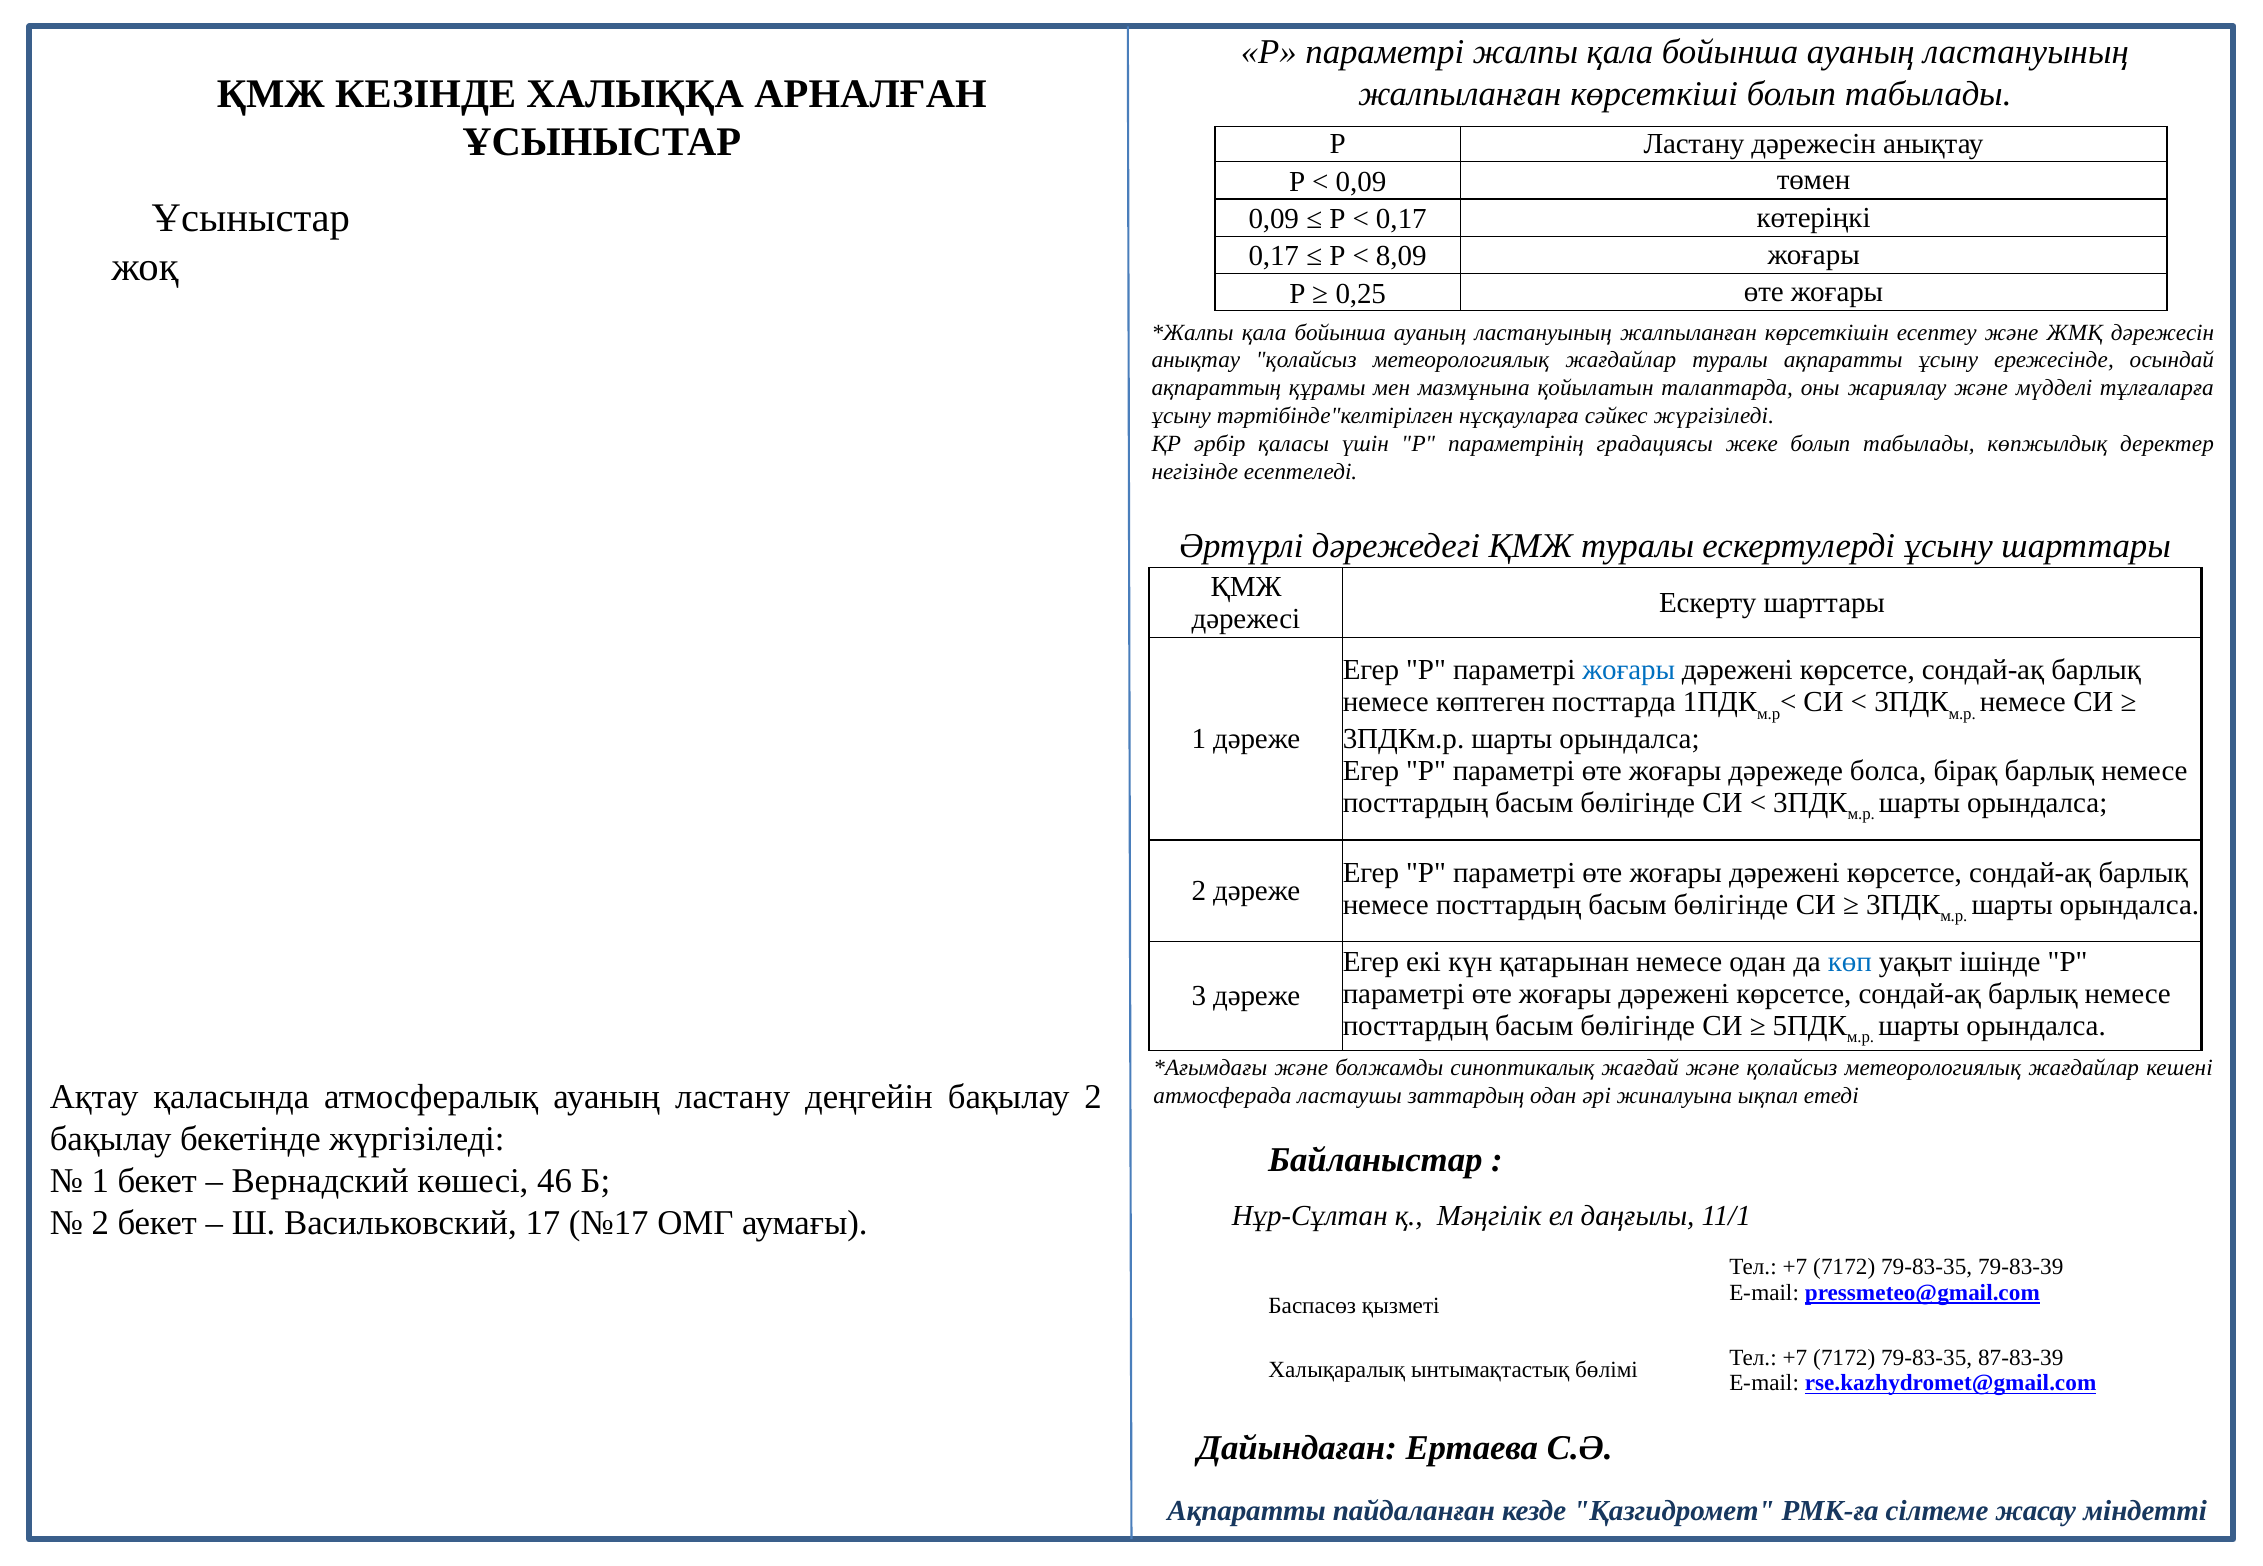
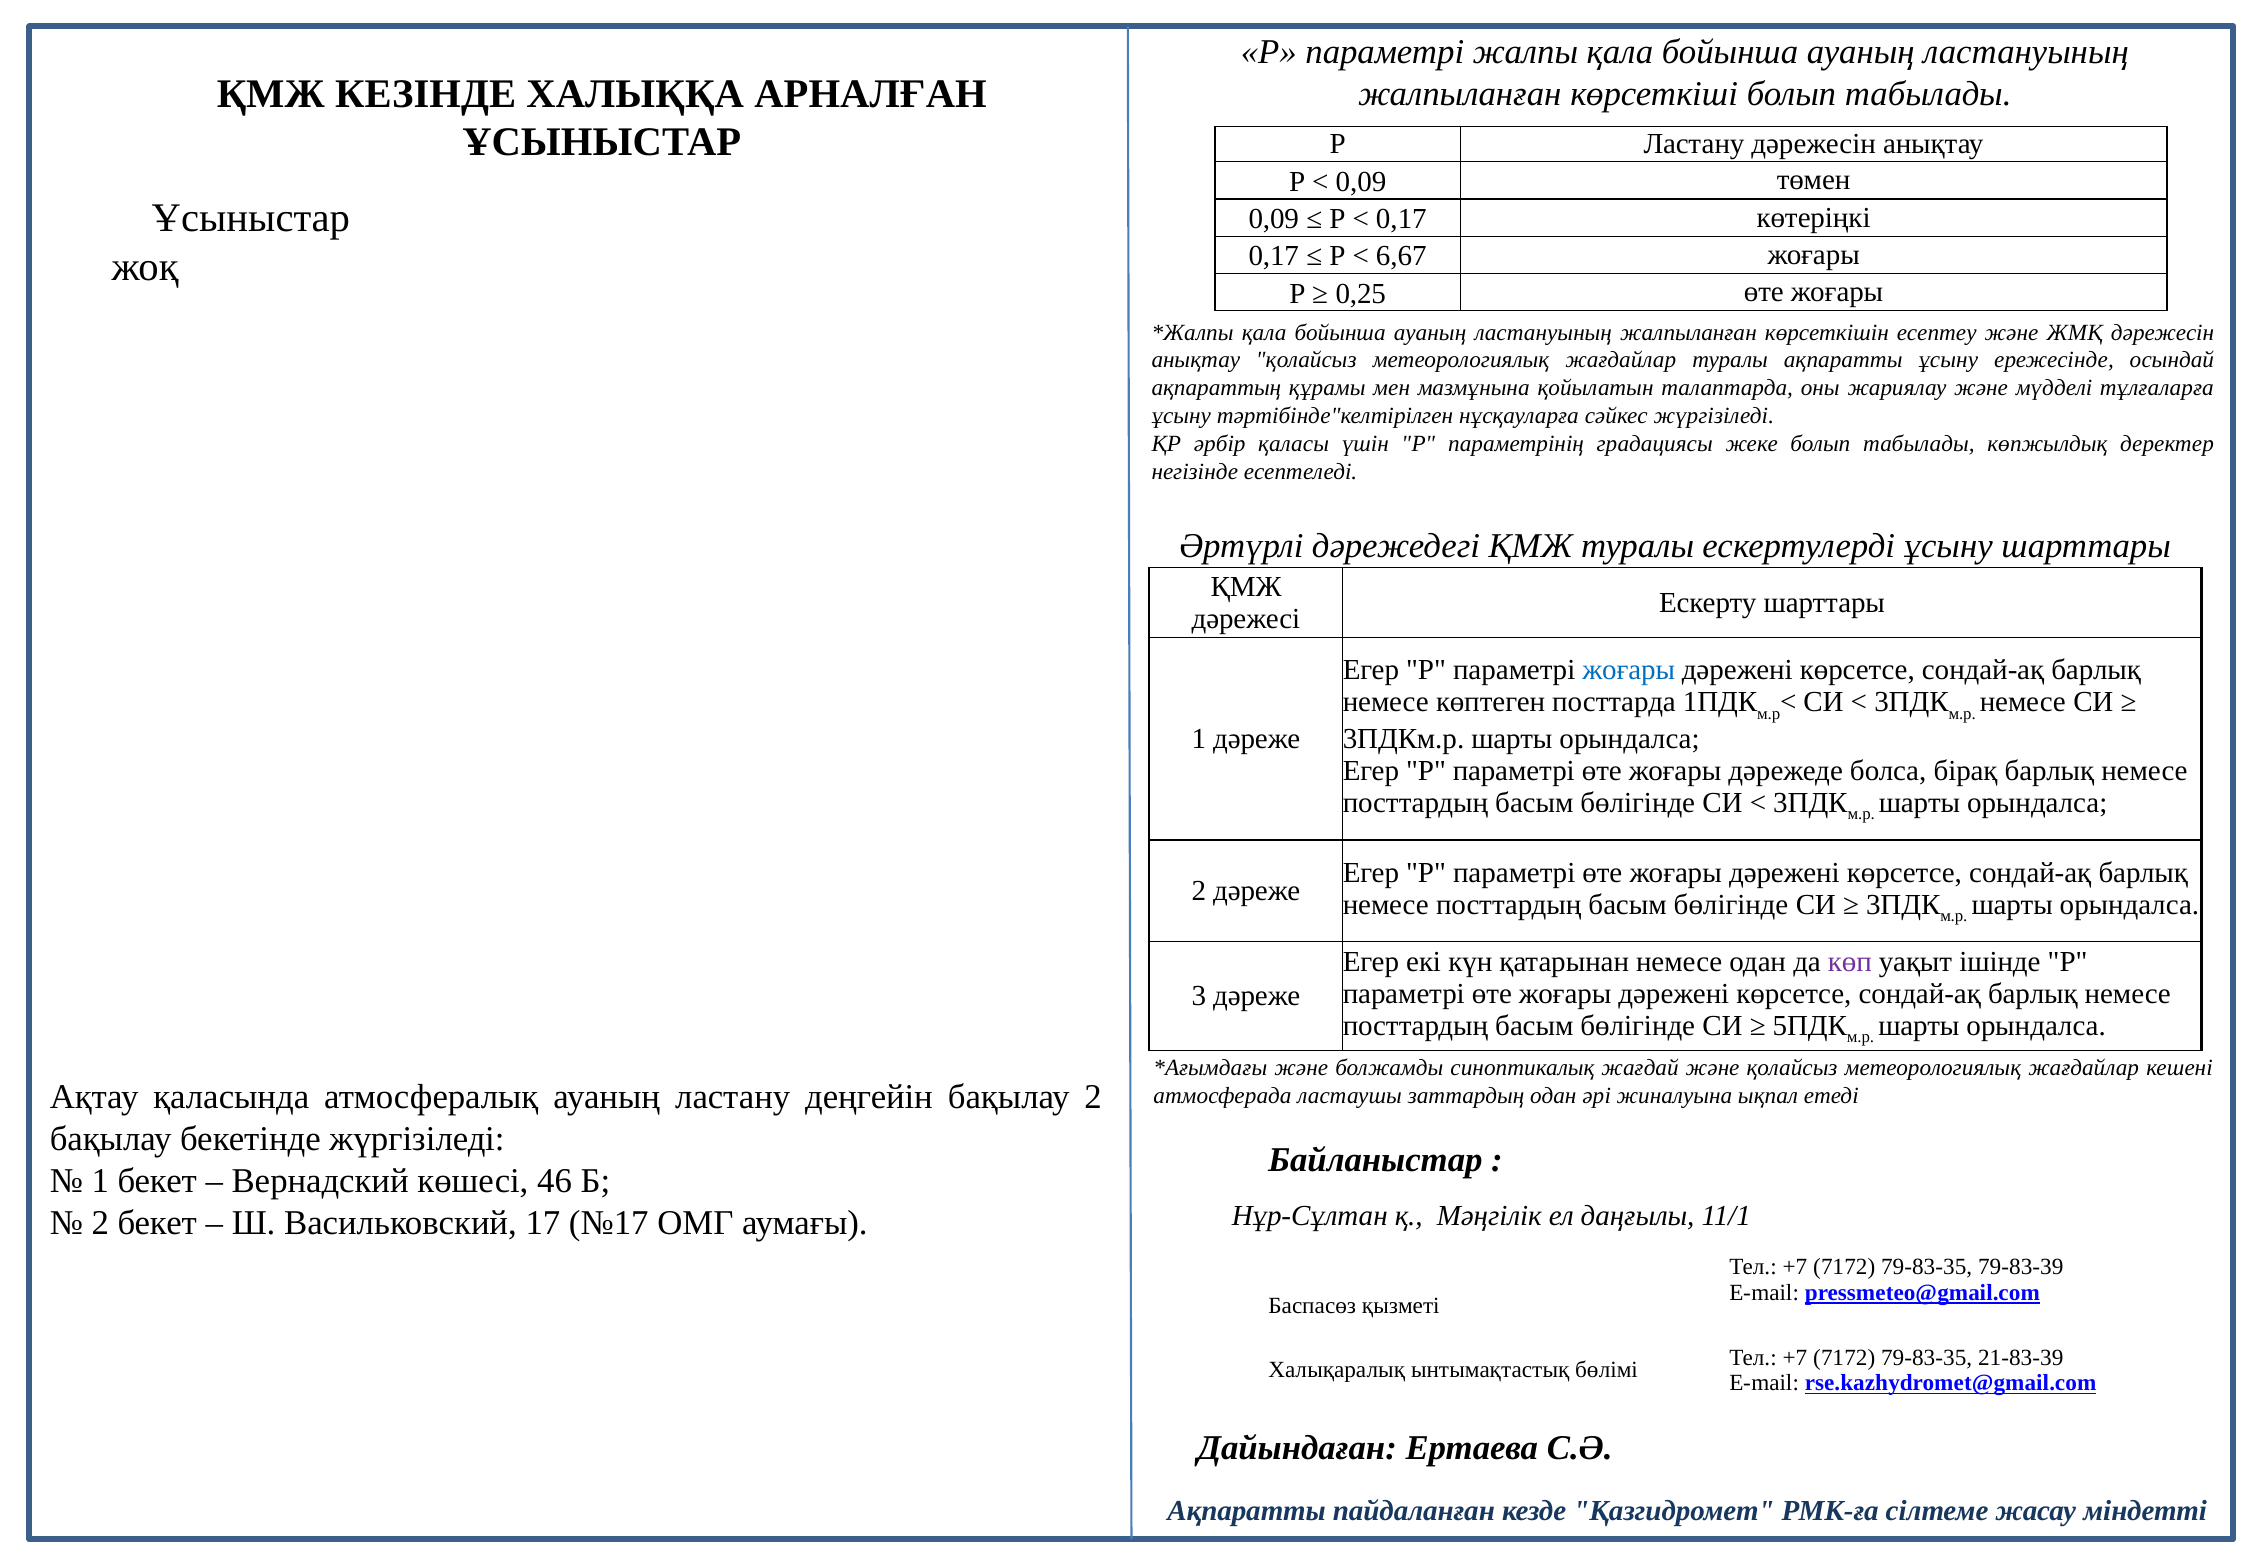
8,09: 8,09 -> 6,67 (1401, 256)
көп colour: blue -> purple (1850, 962)
87-83-39: 87-83-39 -> 21-83-39 (2021, 1358)
